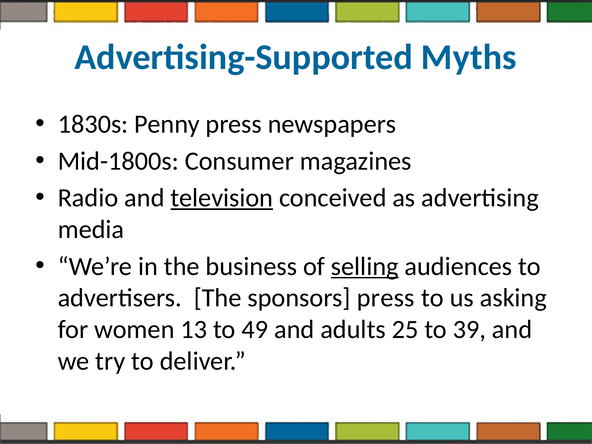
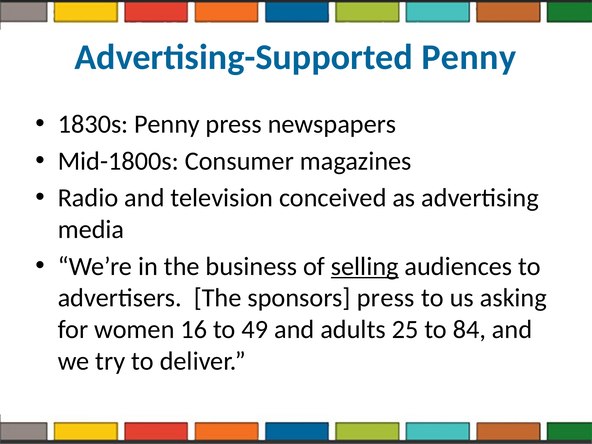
Advertising-Supported Myths: Myths -> Penny (469, 57)
television underline: present -> none (222, 198)
13: 13 -> 16 (194, 329)
39: 39 -> 84 (469, 329)
